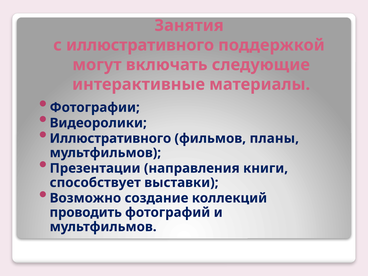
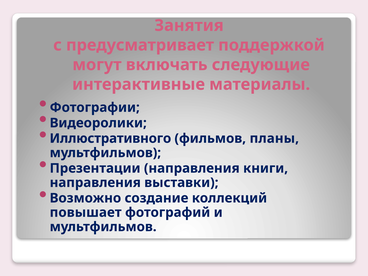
с иллюстративного: иллюстративного -> предусматривает (140, 45)
способствует: способствует -> направления (95, 183)
проводить: проводить -> повышает (86, 212)
